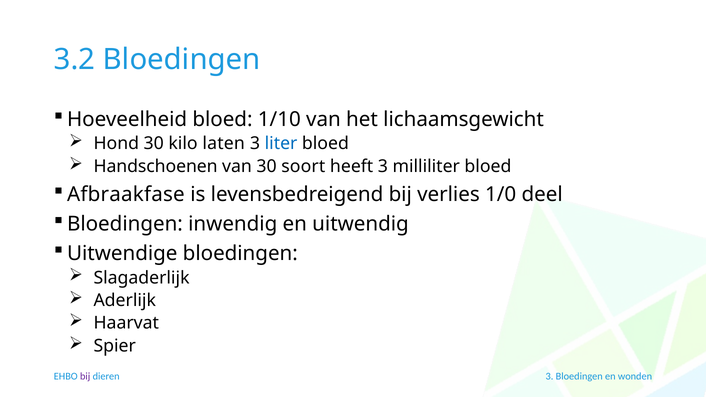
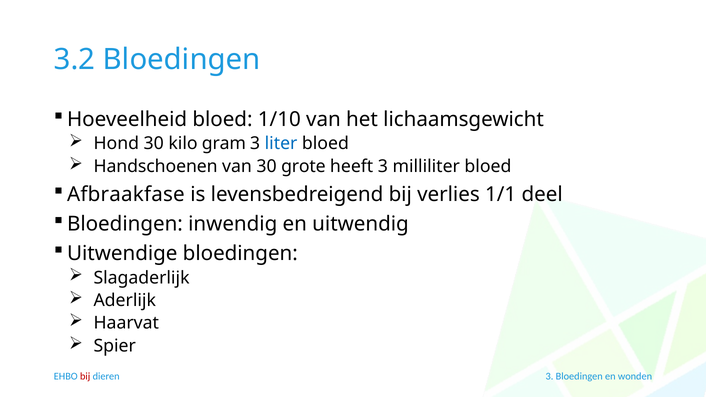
laten: laten -> gram (224, 144)
soort: soort -> grote (303, 166)
1/0: 1/0 -> 1/1 (501, 194)
bij colour: purple -> red (85, 376)
